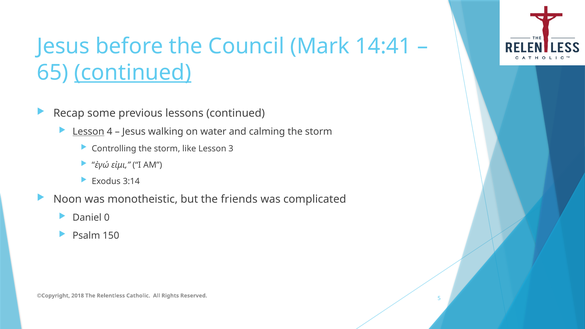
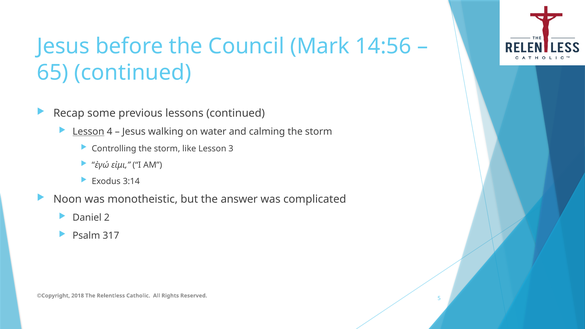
14:41: 14:41 -> 14:56 (383, 46)
continued underline: present -> none (133, 72)
friends: friends -> answer (239, 199)
0: 0 -> 2 (107, 218)
150: 150 -> 317 (111, 236)
